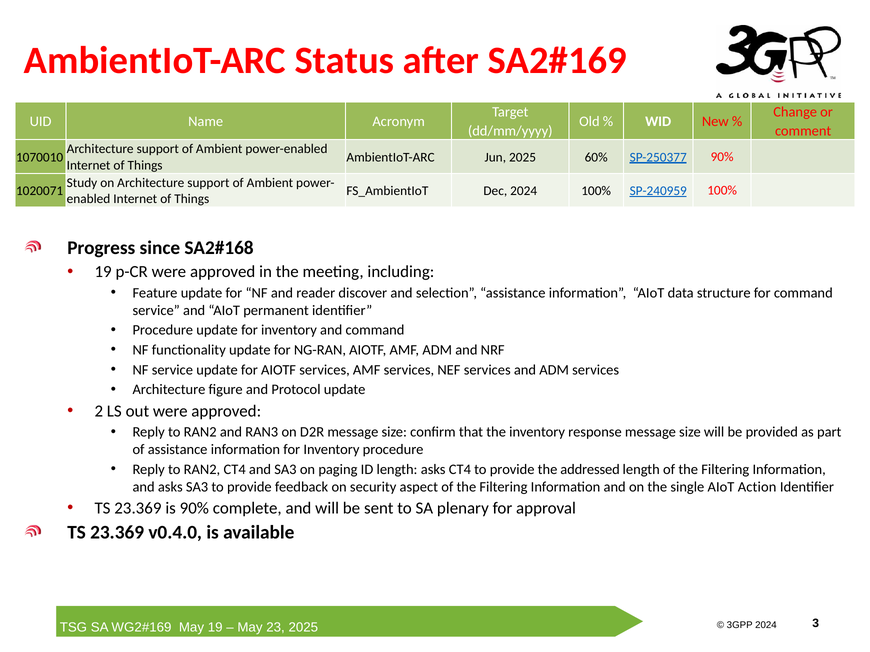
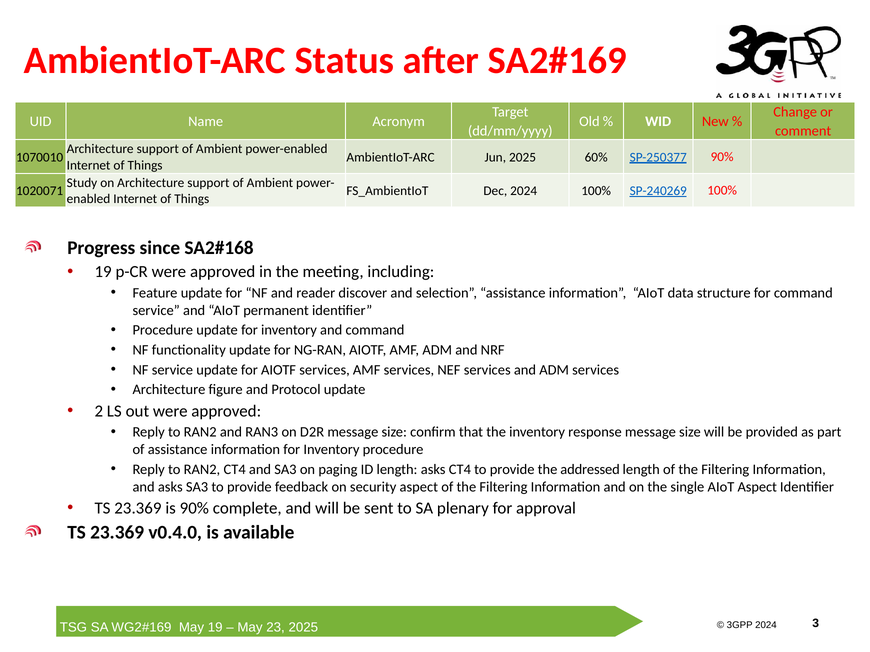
SP-240959: SP-240959 -> SP-240269 (658, 191)
AIoT Action: Action -> Aspect (757, 487)
